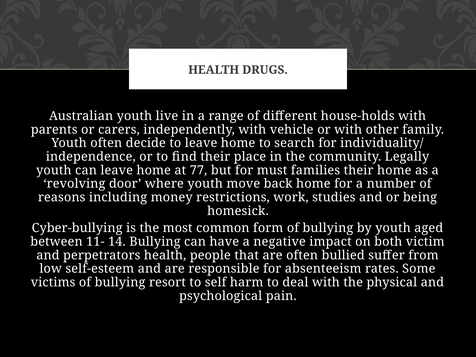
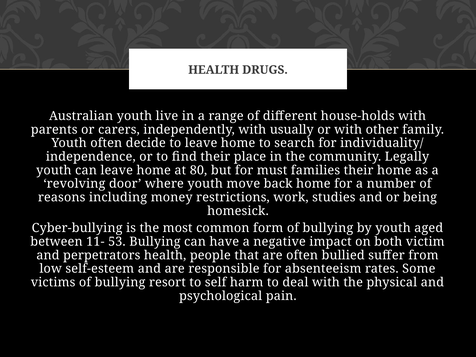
vehicle: vehicle -> usually (292, 130)
77: 77 -> 80 (199, 170)
14: 14 -> 53 (117, 242)
